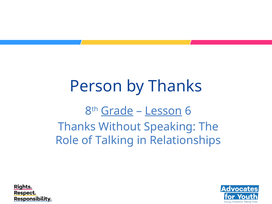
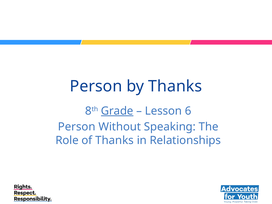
Lesson underline: present -> none (163, 111)
Thanks: Thanks -> Person (77, 127)
of Talking: Talking -> Thanks (115, 140)
